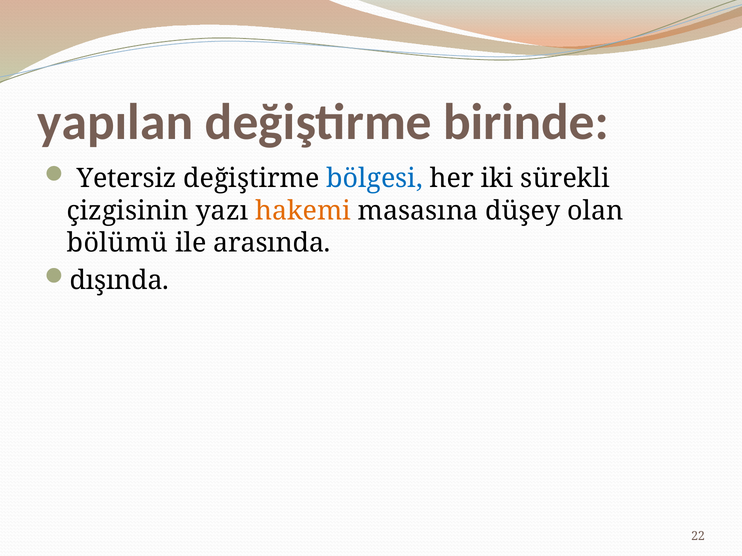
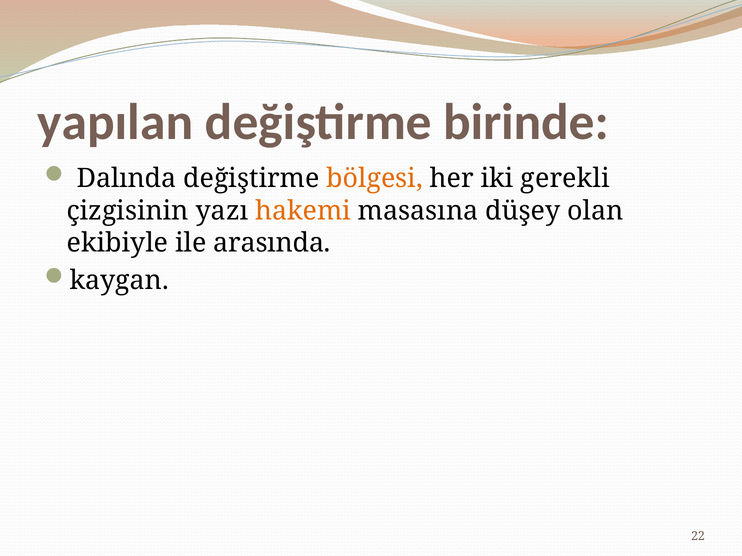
Yetersiz: Yetersiz -> Dalında (127, 179)
bölgesi colour: blue -> orange (375, 179)
sürekli: sürekli -> gerekli (565, 179)
bölümü: bölümü -> ekibiyle (117, 243)
dışında: dışında -> kaygan (119, 281)
